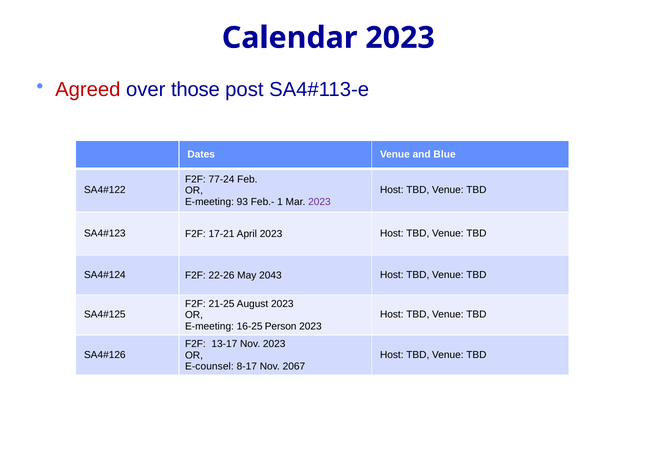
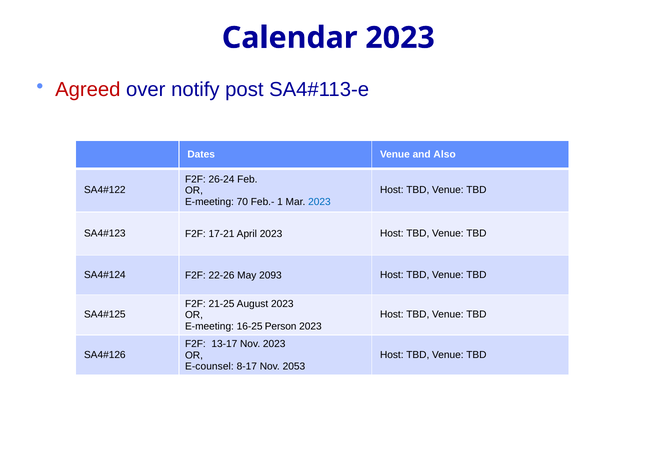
those: those -> notify (195, 90)
Blue: Blue -> Also (445, 154)
77-24: 77-24 -> 26-24 (222, 179)
93: 93 -> 70 (242, 202)
2023 colour: purple -> blue (319, 202)
2043: 2043 -> 2093 (270, 275)
2067: 2067 -> 2053 (294, 367)
